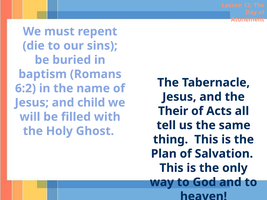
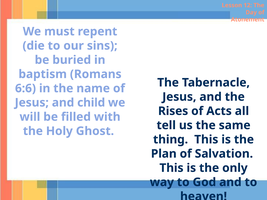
6:2: 6:2 -> 6:6 (25, 88)
Their: Their -> Rises (173, 111)
